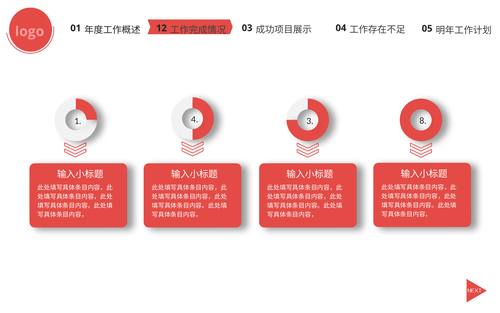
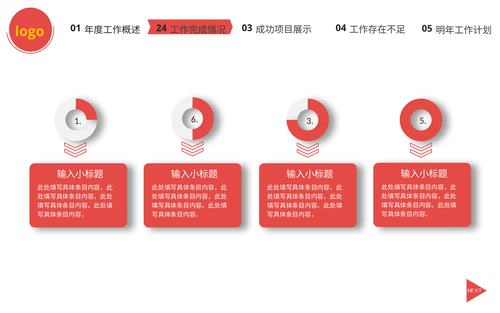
logo colour: pink -> yellow (30, 31)
12: 12 -> 24 (161, 28)
4: 4 -> 6 (195, 119)
8: 8 -> 5 (423, 121)
